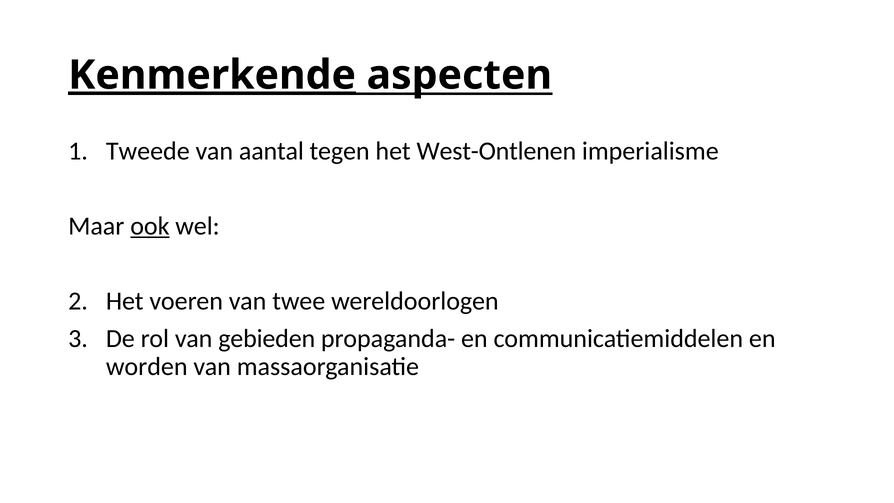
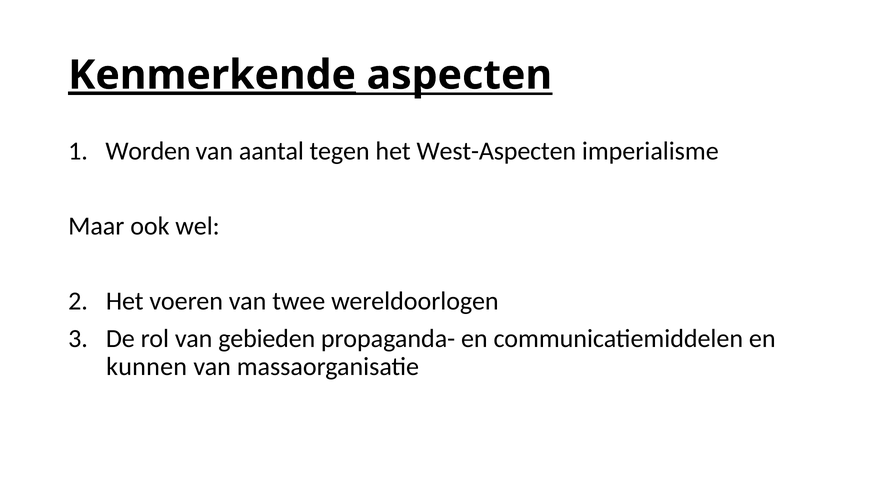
Tweede: Tweede -> Worden (148, 151)
West-Ontlenen: West-Ontlenen -> West-Aspecten (496, 151)
ook underline: present -> none (150, 226)
worden: worden -> kunnen (147, 367)
